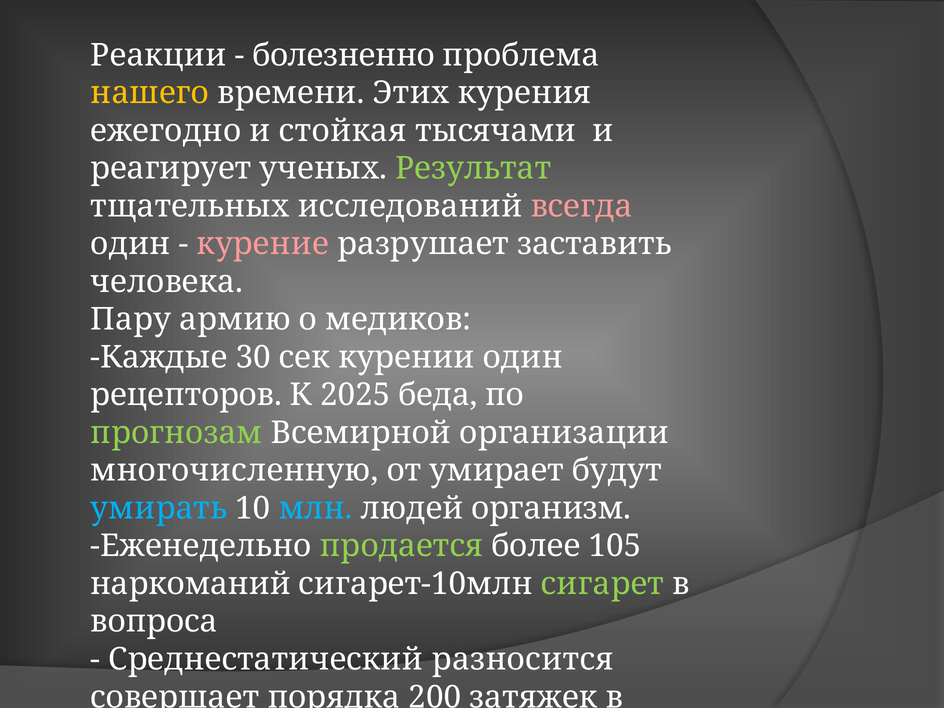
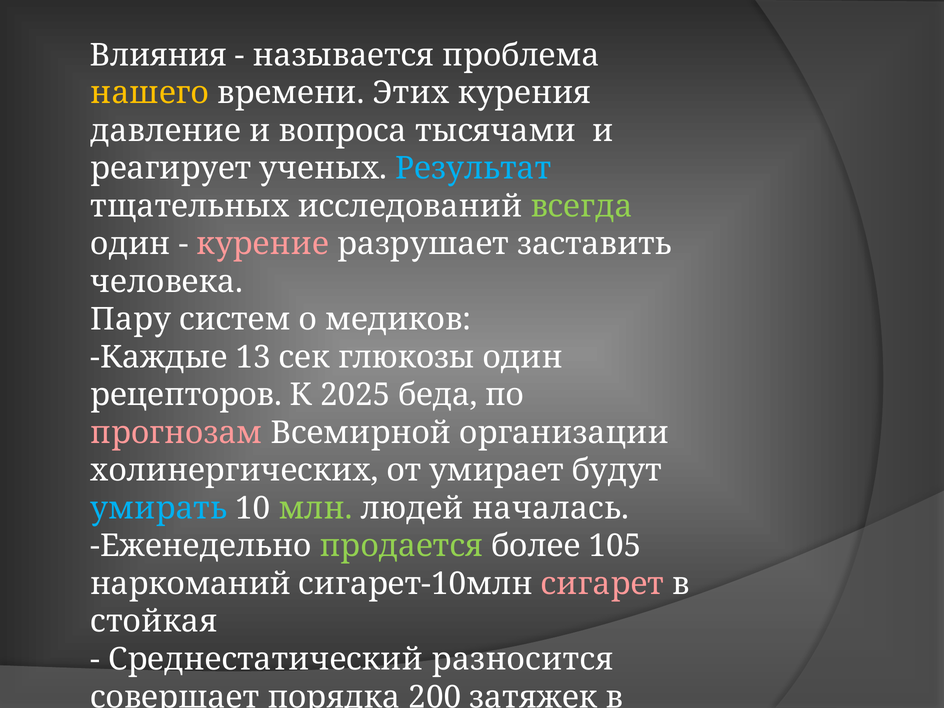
Реакции: Реакции -> Влияния (159, 55)
болезненно: болезненно -> называется (343, 55)
ежегодно: ежегодно -> давление (166, 131)
стойкая: стойкая -> вопроса (343, 131)
Результат colour: light green -> light blue (473, 168)
всегда colour: pink -> light green (581, 206)
армию: армию -> систем (235, 320)
30: 30 -> 13 (253, 357)
курении: курении -> глюкозы (406, 357)
прогнозам colour: light green -> pink (176, 433)
многочисленную: многочисленную -> холинергических (235, 471)
млн colour: light blue -> light green (316, 508)
организм: организм -> началась (551, 508)
сигарет colour: light green -> pink (602, 584)
вопроса: вопроса -> стойкая (154, 622)
